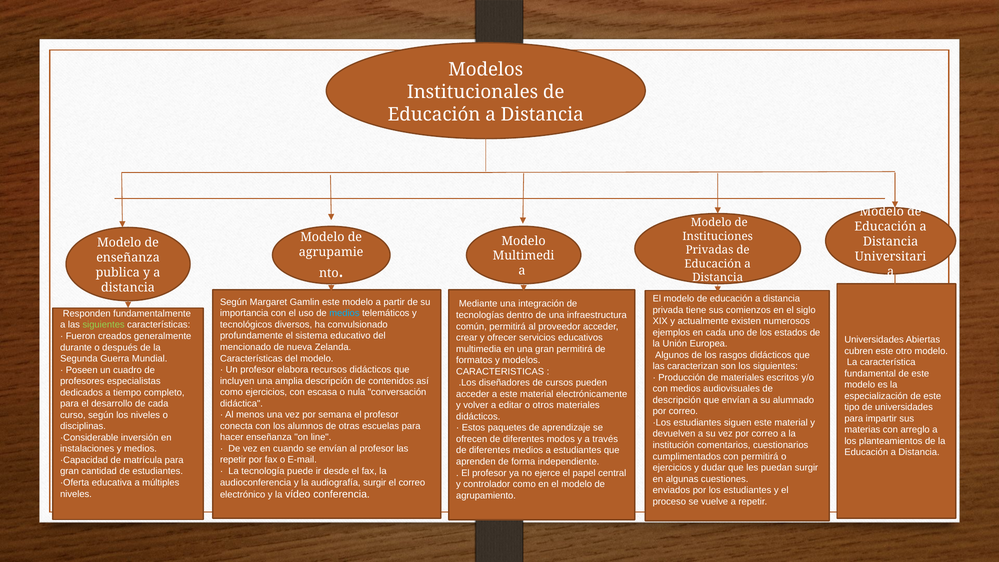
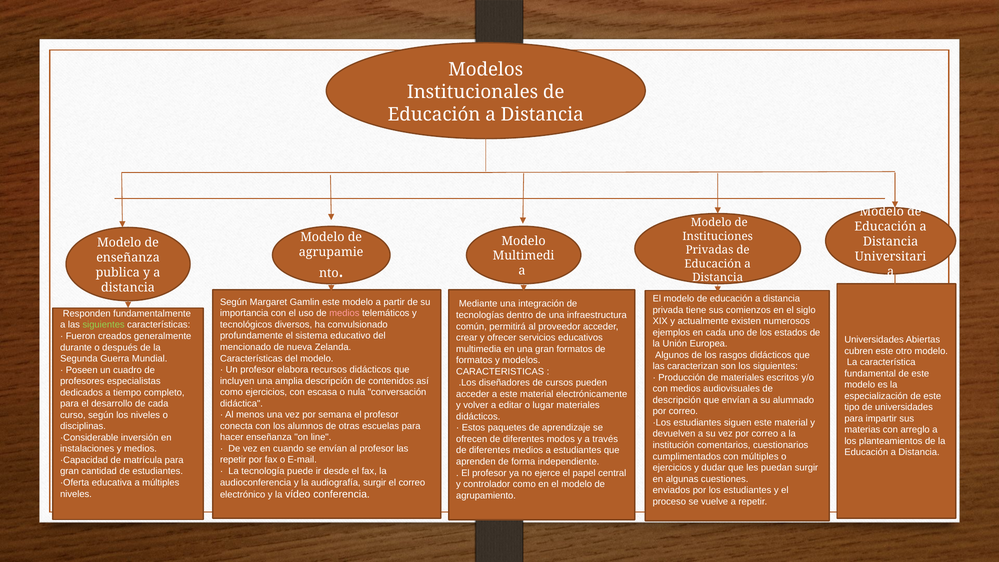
medios colour: light blue -> pink (344, 313)
gran permitirá: permitirá -> formatos (575, 349)
otros: otros -> lugar (543, 405)
con permitirá: permitirá -> múltiples (760, 456)
